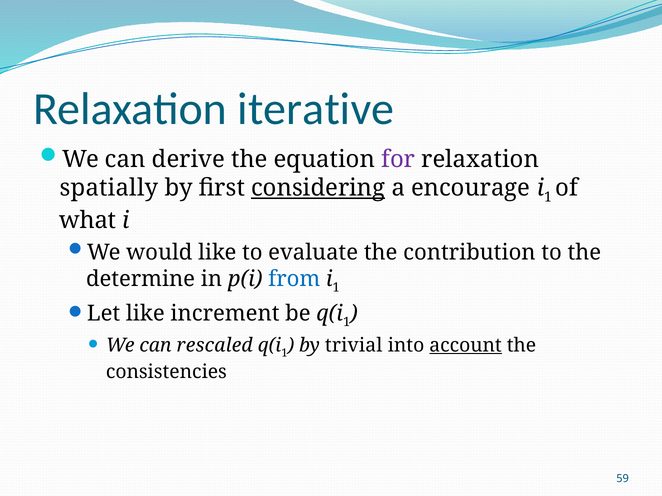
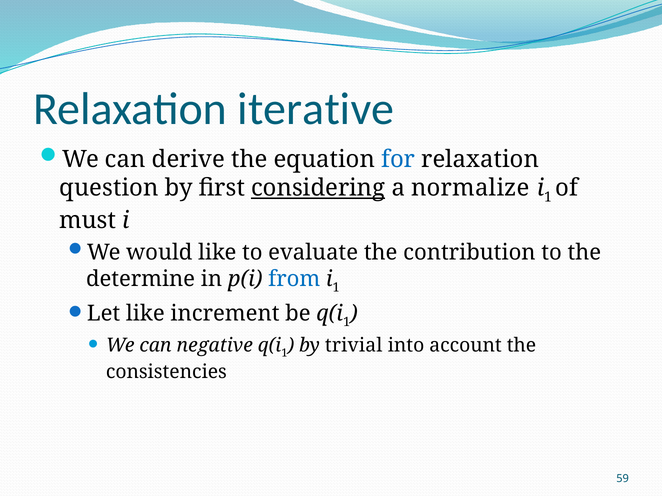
for colour: purple -> blue (398, 159)
spatially: spatially -> question (109, 188)
encourage: encourage -> normalize (470, 188)
what: what -> must (88, 221)
rescaled: rescaled -> negative (215, 346)
account underline: present -> none (466, 346)
